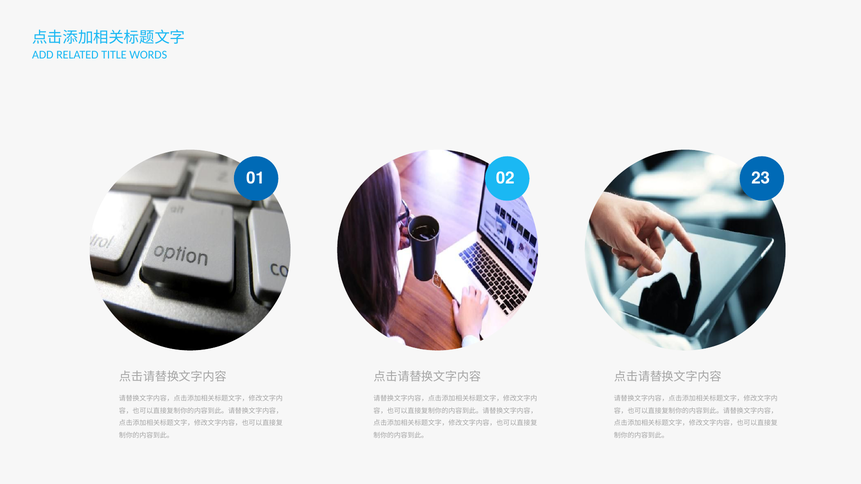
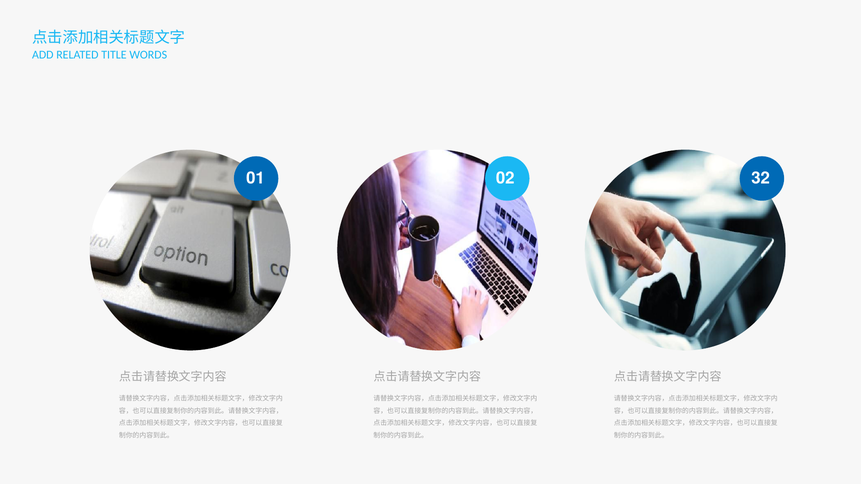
23: 23 -> 32 (761, 179)
